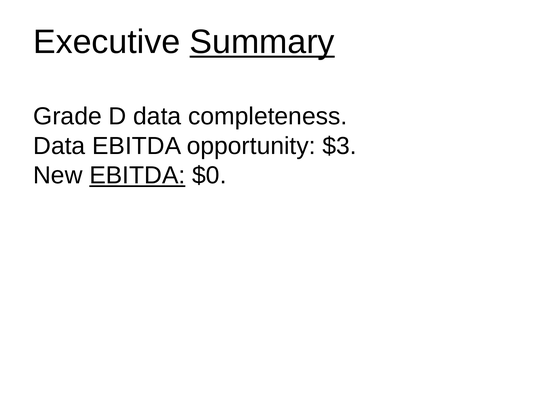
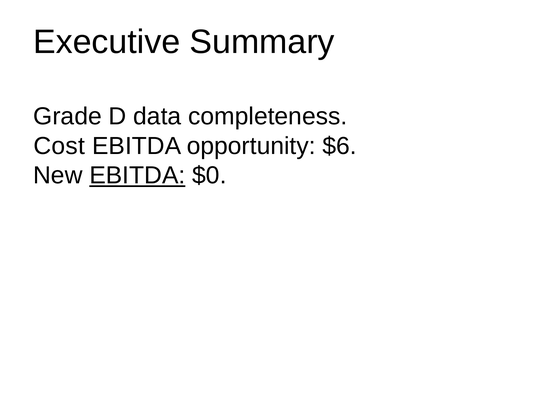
Summary underline: present -> none (262, 42)
Data: Data -> Cost (59, 146)
$3: $3 -> $6 (340, 146)
